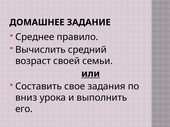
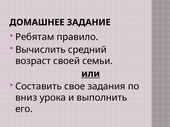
Среднее: Среднее -> Ребятам (35, 37)
